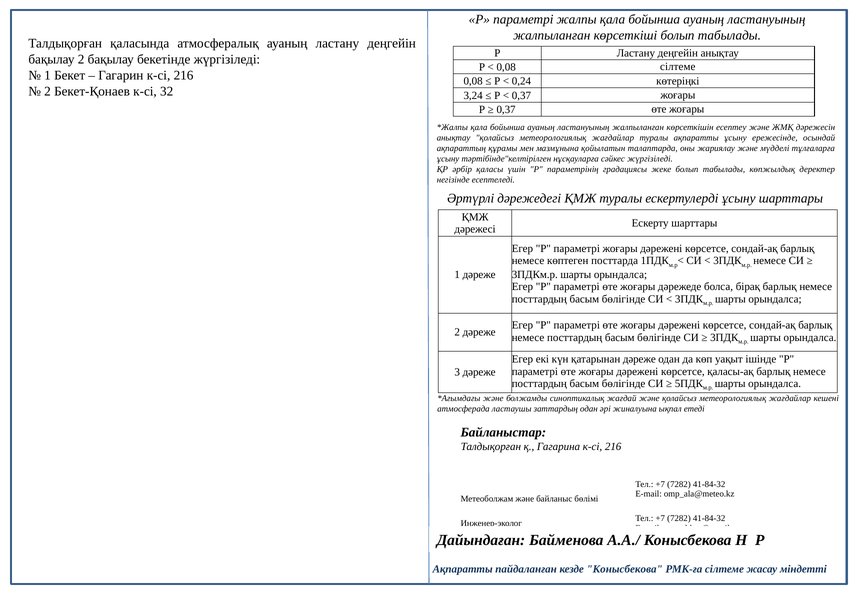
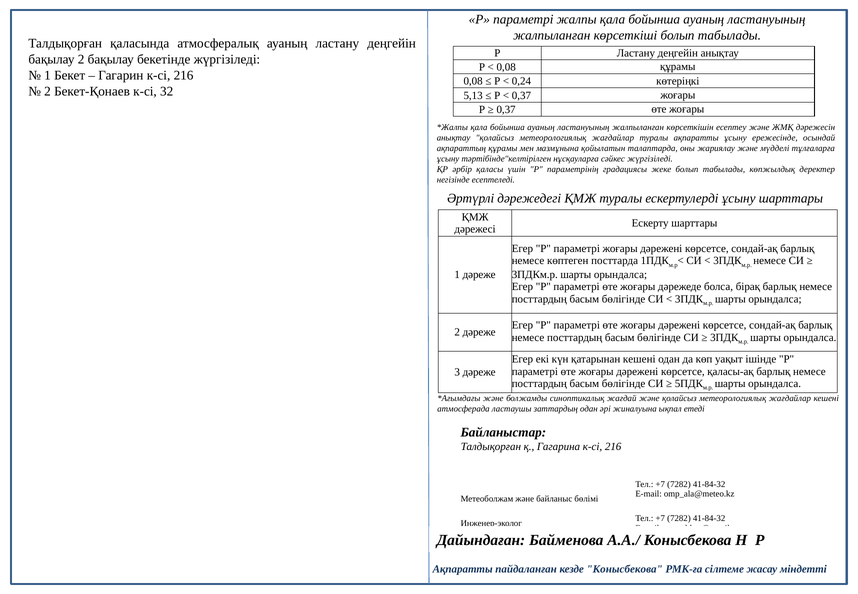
0,08 сілтеме: сілтеме -> құрамы (678, 67)
3,24: 3,24 -> 5,13 (473, 95)
қатарынан дәреже: дәреже -> кешені (639, 359)
